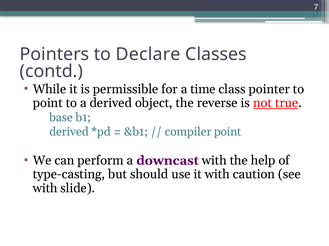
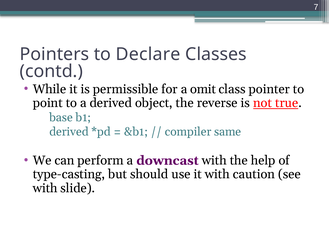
time: time -> omit (203, 89)
compiler point: point -> same (228, 132)
